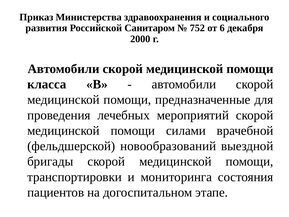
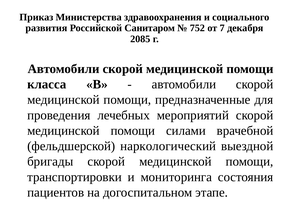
6: 6 -> 7 (222, 28)
2000: 2000 -> 2085 (140, 39)
новообразований: новообразований -> наркологический (168, 146)
